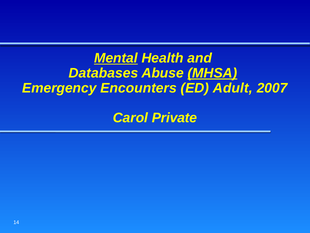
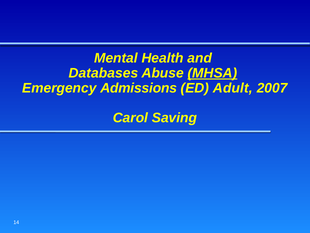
Mental underline: present -> none (116, 58)
Encounters: Encounters -> Admissions (139, 88)
Private: Private -> Saving (174, 118)
